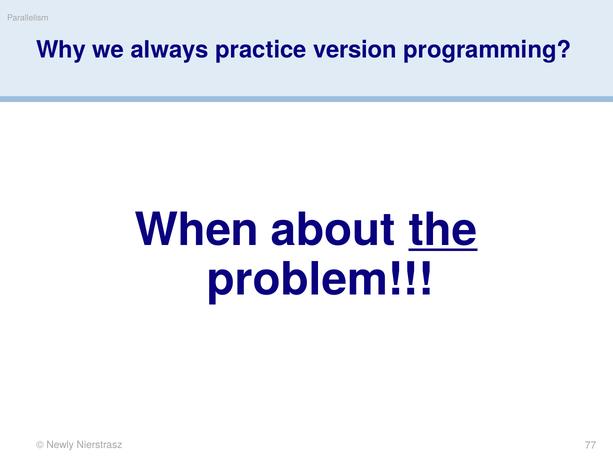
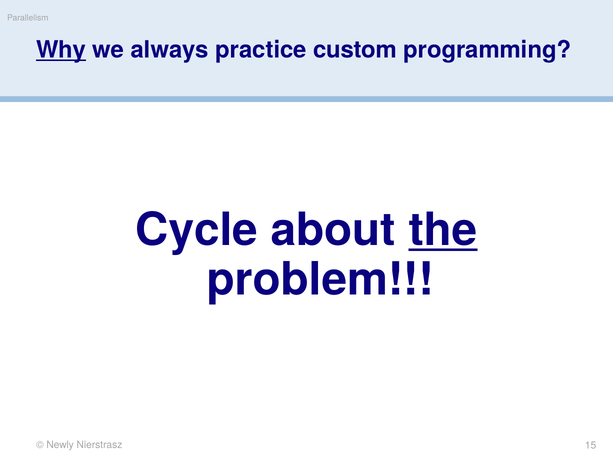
Why underline: none -> present (61, 50)
version: version -> custom (355, 50)
When: When -> Cycle (197, 230)
77: 77 -> 15 (591, 446)
